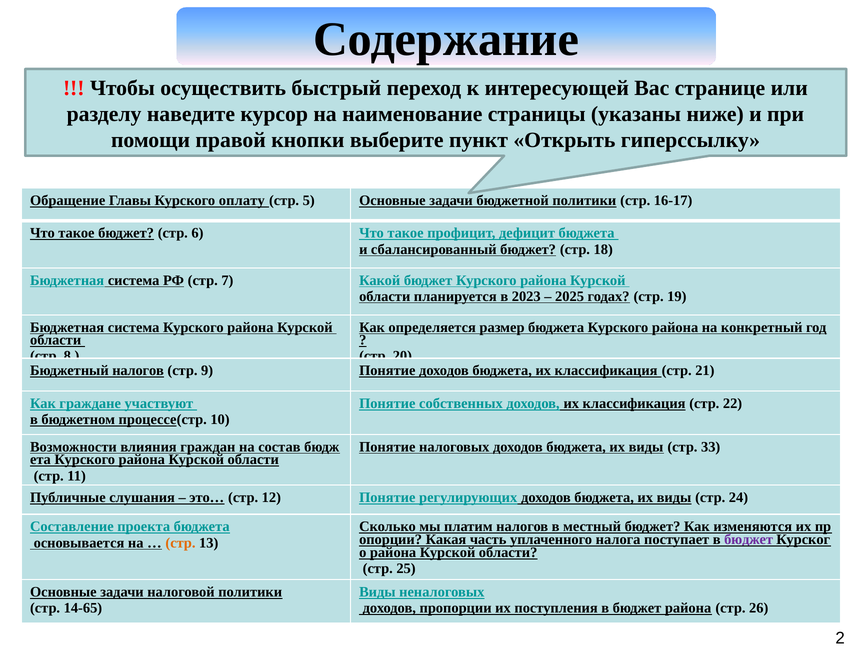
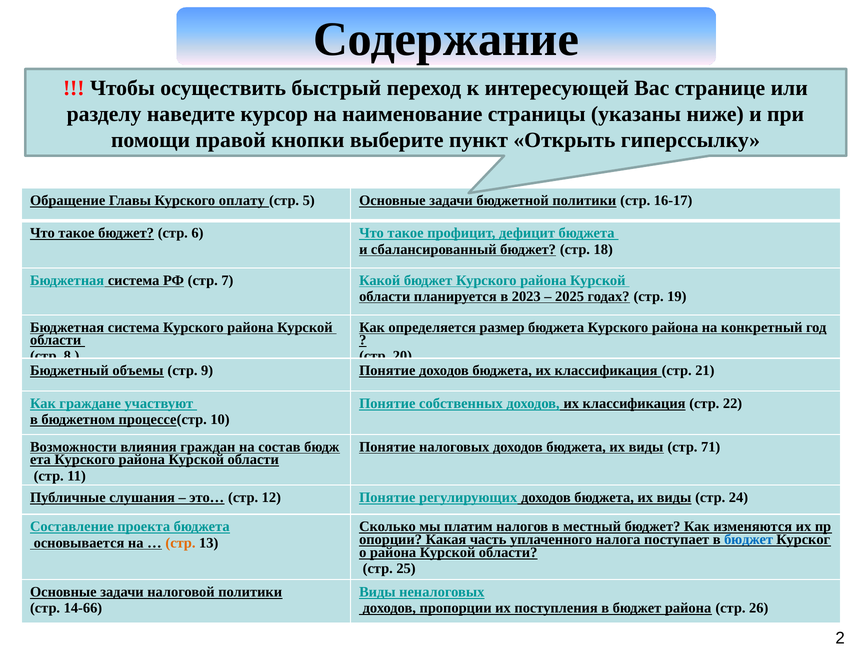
Бюджетный налогов: налогов -> объемы (138, 371)
33: 33 -> 71 (711, 447)
бюджет colour: purple -> blue (749, 540)
14-65: 14-65 -> 14-66 (83, 608)
